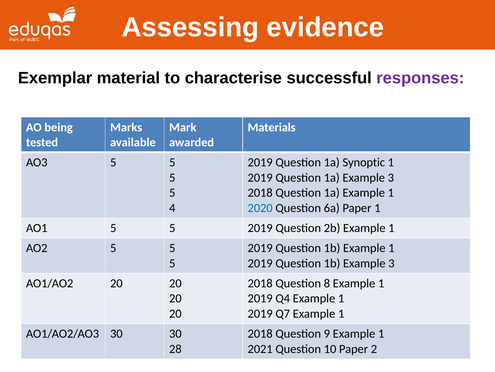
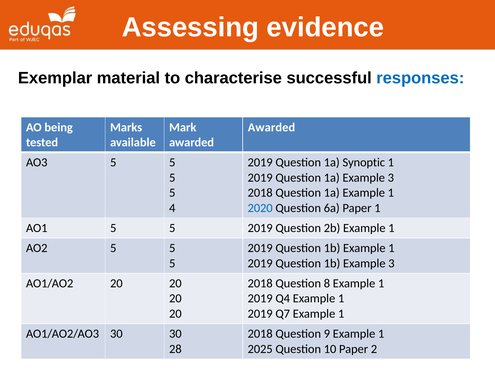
responses colour: purple -> blue (420, 78)
Materials: Materials -> Awarded (271, 127)
2021: 2021 -> 2025 (260, 348)
